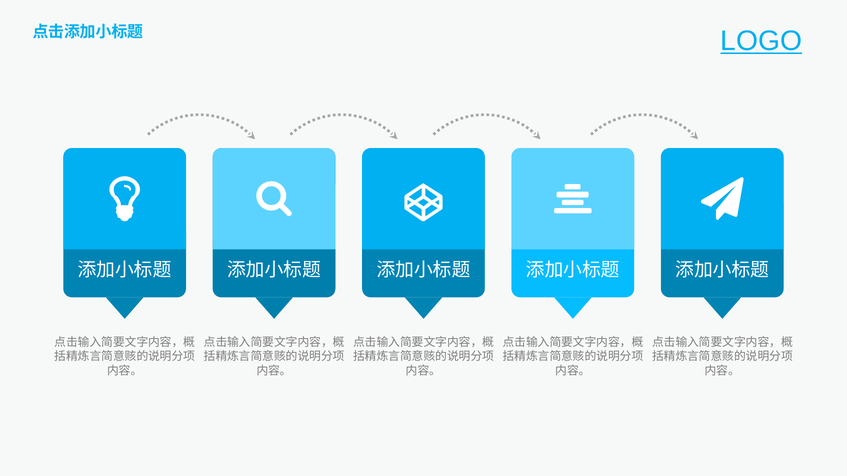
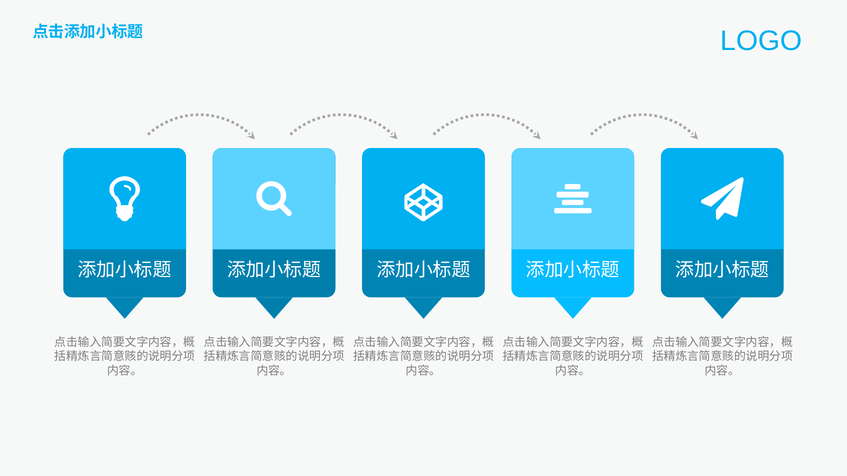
LOGO underline: present -> none (761, 41)
